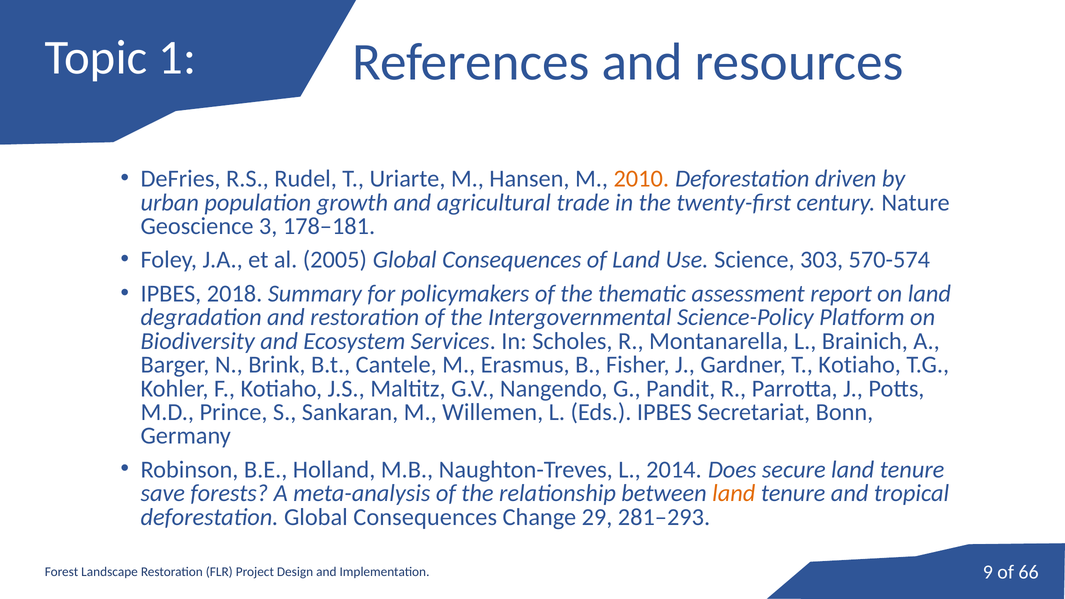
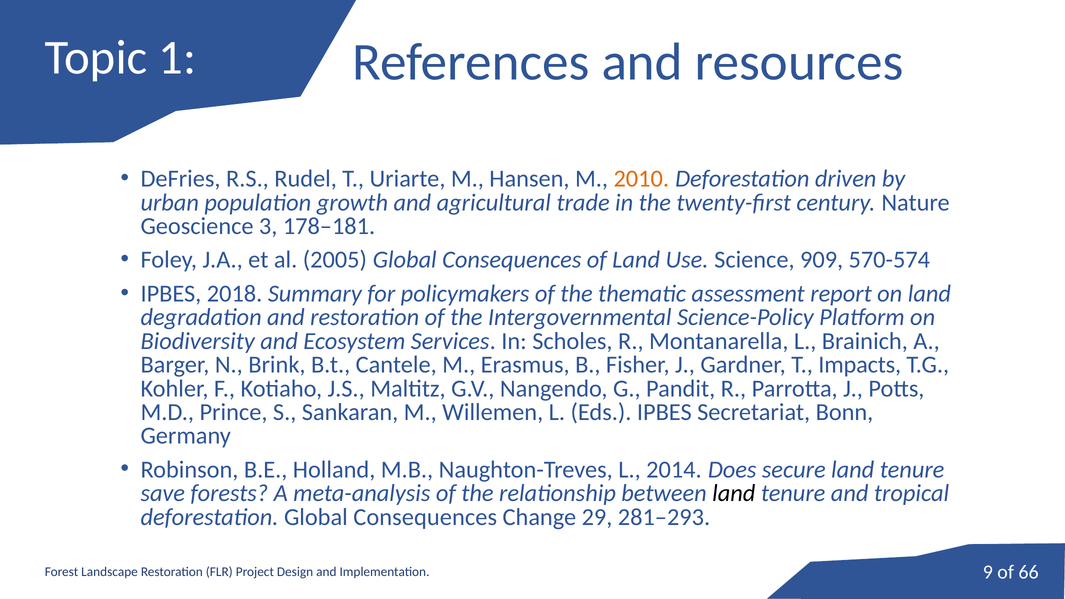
303: 303 -> 909 (822, 260)
T Kotiaho: Kotiaho -> Impacts (860, 365)
land colour: orange -> black (734, 493)
